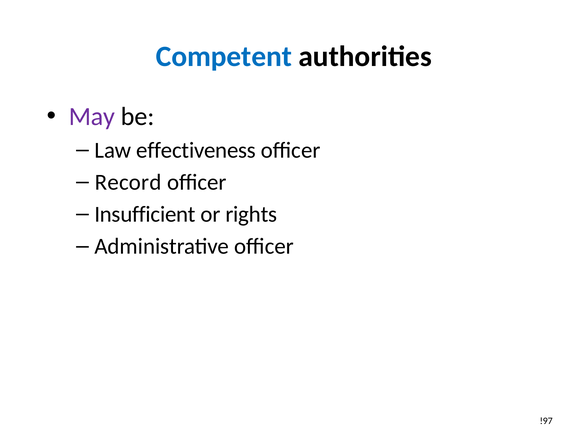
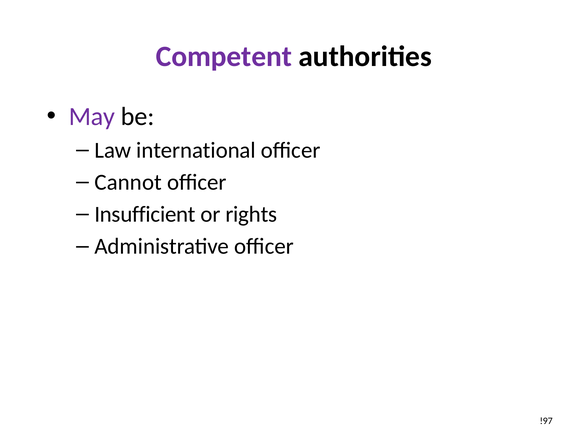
Competent colour: blue -> purple (224, 56)
effectiveness: effectiveness -> international (196, 150)
Record: Record -> Cannot (128, 182)
